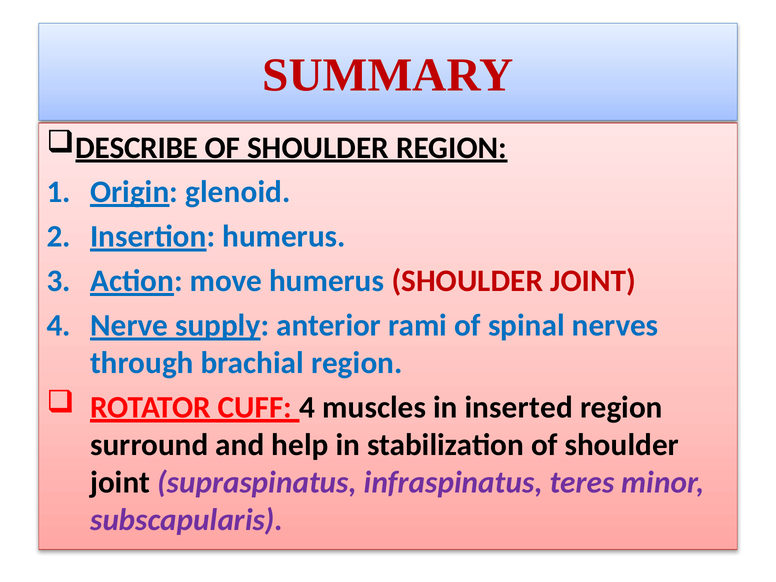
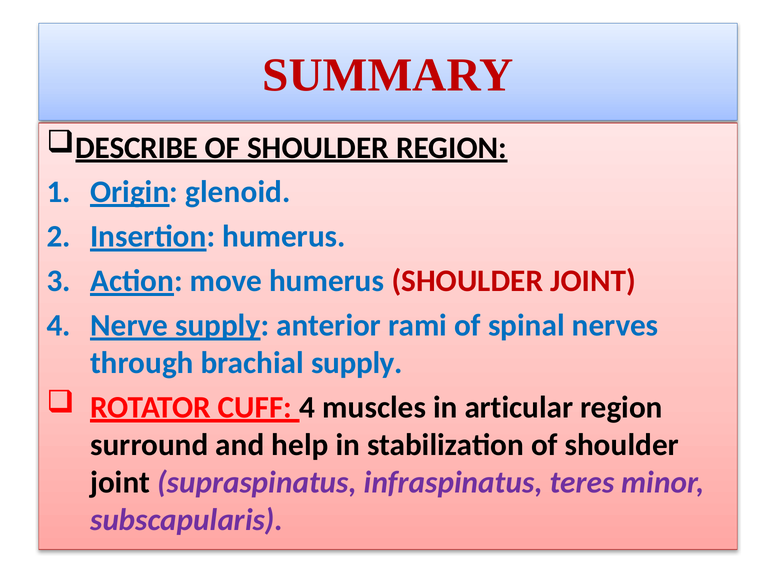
brachial region: region -> supply (357, 363)
inserted: inserted -> articular (519, 407)
